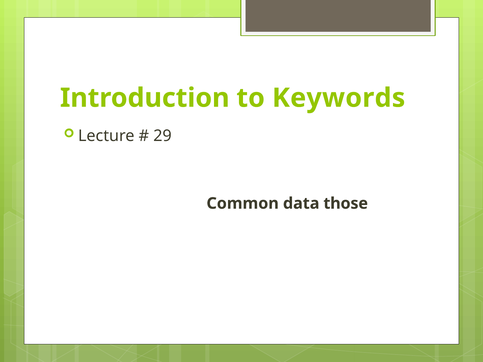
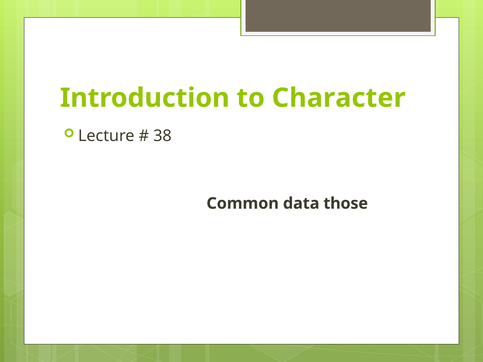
Keywords: Keywords -> Character (339, 98)
29: 29 -> 38 (162, 136)
